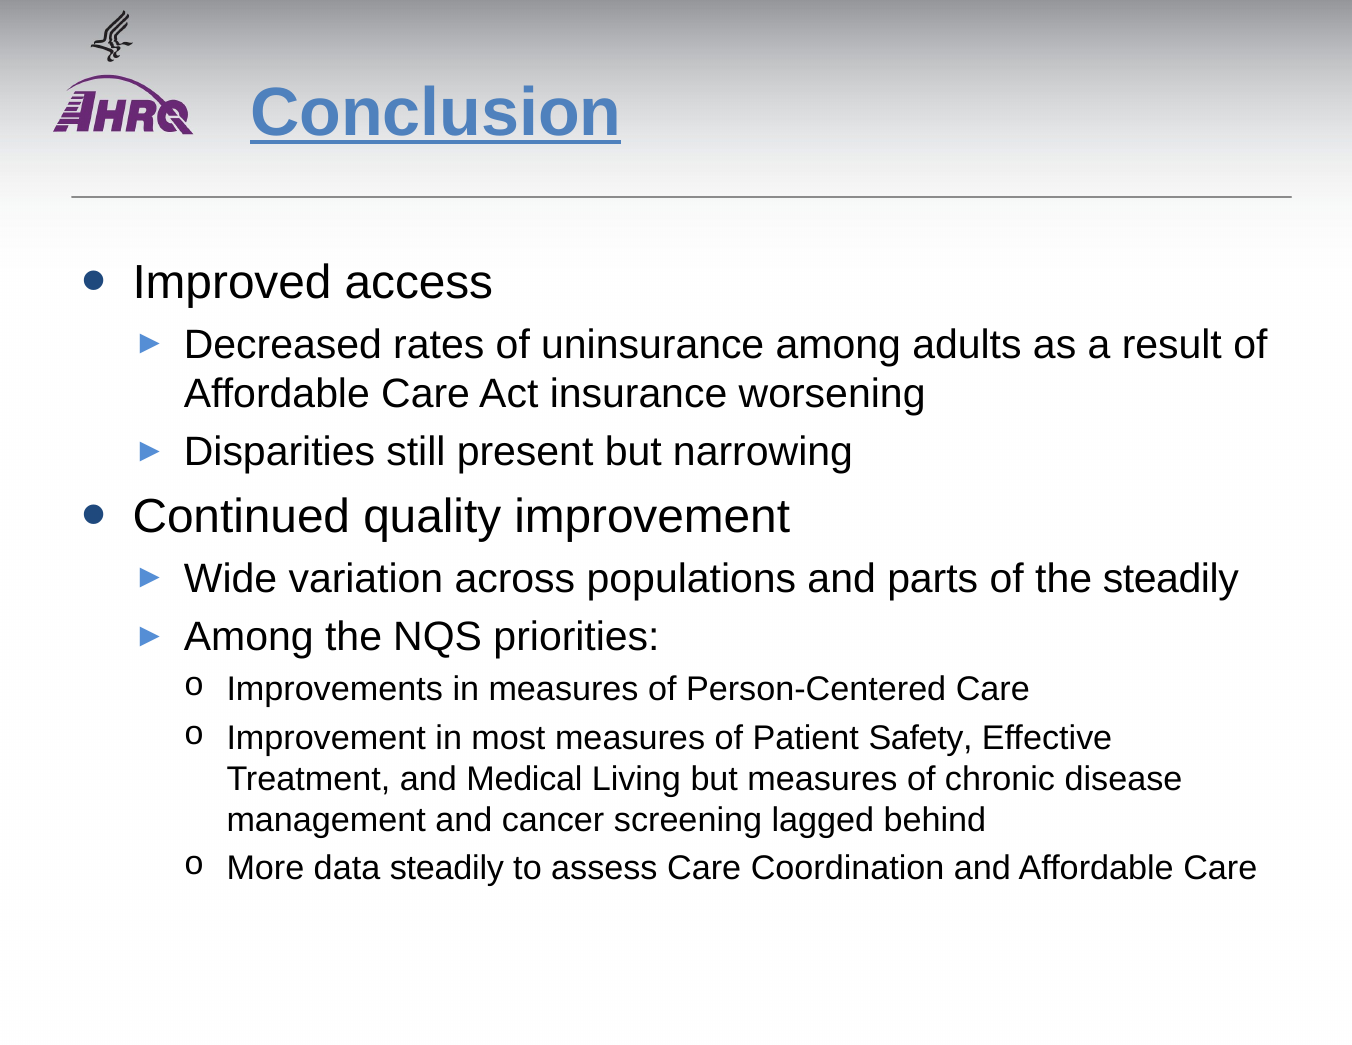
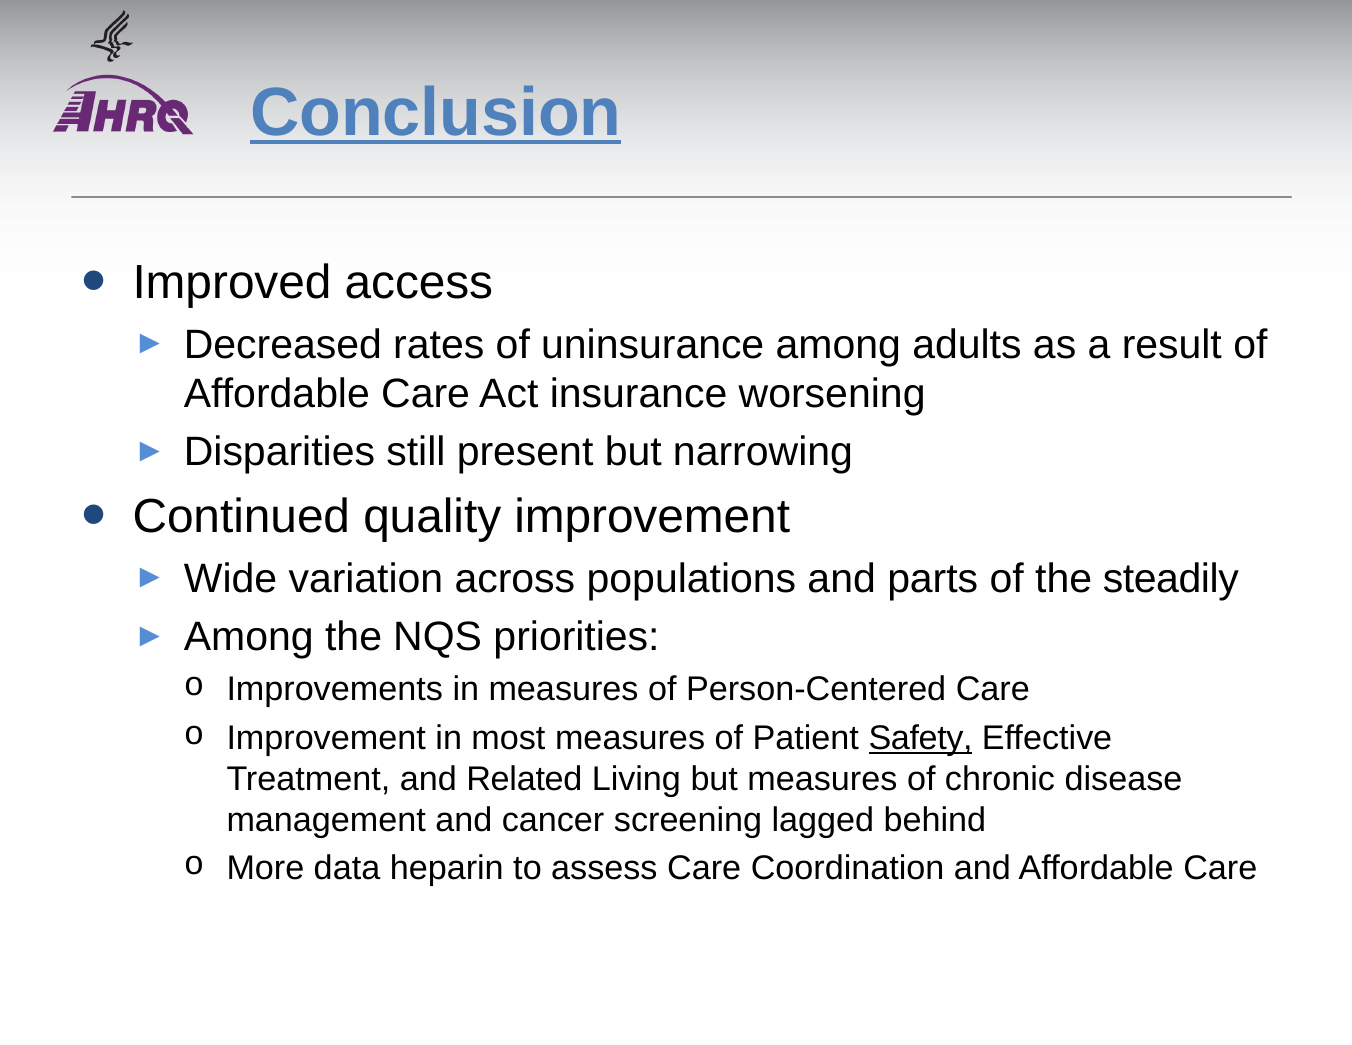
Safety underline: none -> present (921, 738)
Medical: Medical -> Related (524, 779)
data steadily: steadily -> heparin (447, 868)
